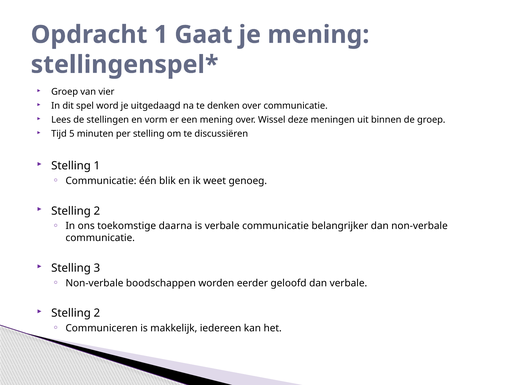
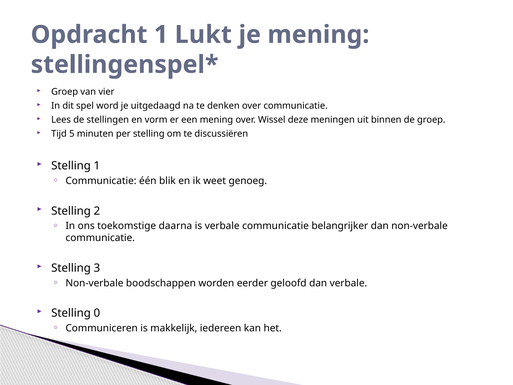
Gaat: Gaat -> Lukt (203, 35)
2: 2 -> 0 (97, 313)
